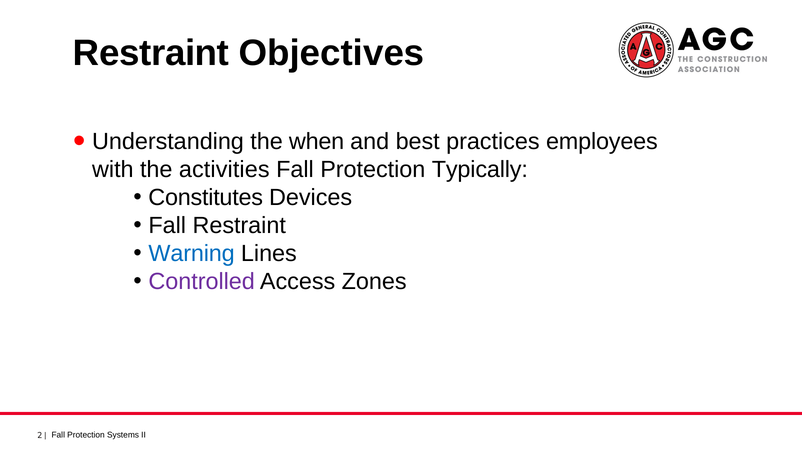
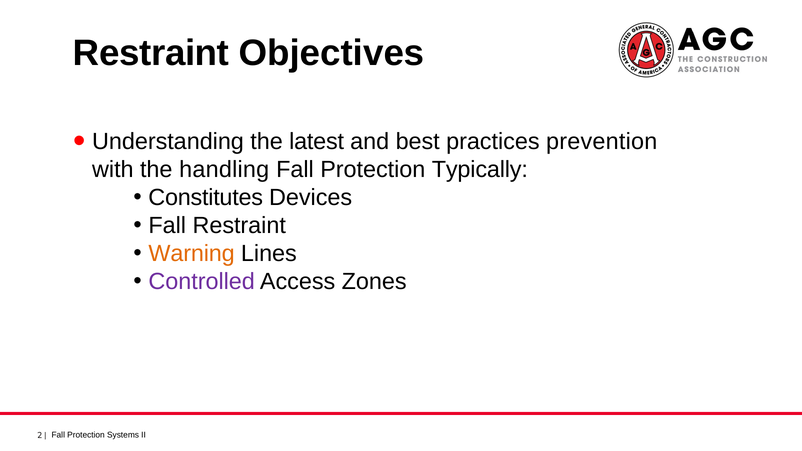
when: when -> latest (317, 142)
employees: employees -> prevention (602, 142)
activities: activities -> handling (224, 170)
Warning colour: blue -> orange (192, 254)
